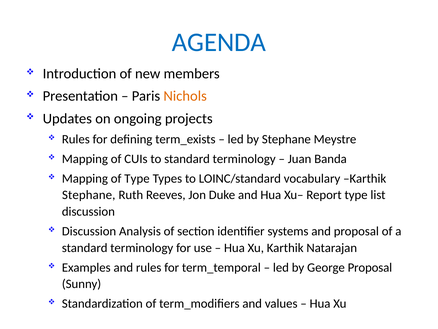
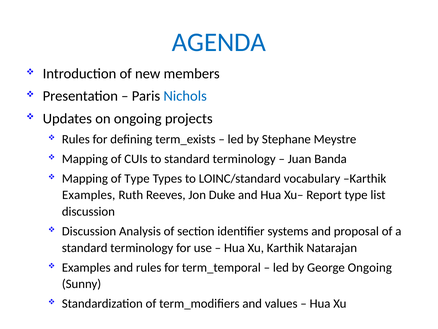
Nichols colour: orange -> blue (185, 96)
Stephane: Stephane -> Examples (89, 195)
George Proposal: Proposal -> Ongoing (370, 267)
